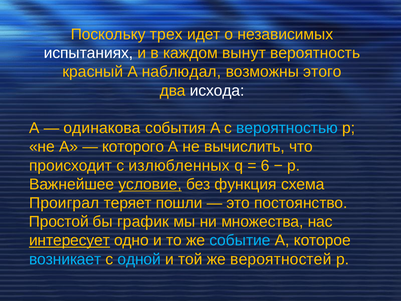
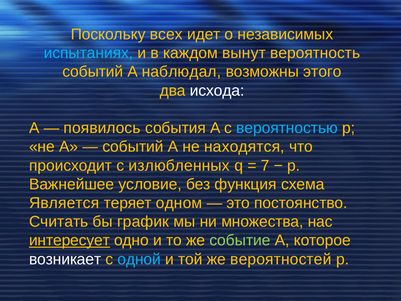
трех: трех -> всех (166, 34)
испытаниях colour: white -> light blue (89, 53)
красный: красный -> событий (93, 72)
одинакова: одинакова -> появилось (102, 128)
которого: которого -> событий (133, 147)
вычислить: вычислить -> находятся (244, 147)
6: 6 -> 7 (265, 165)
условие underline: present -> none (150, 184)
Проиграл: Проиграл -> Является (64, 203)
пошли: пошли -> одном (179, 203)
Простой: Простой -> Считать (59, 222)
событие colour: light blue -> light green (240, 240)
возникает colour: light blue -> white (65, 259)
